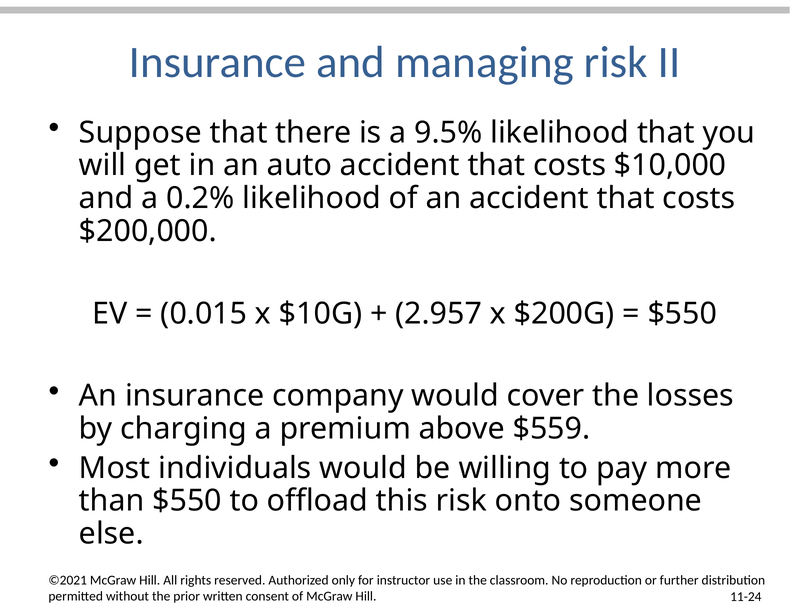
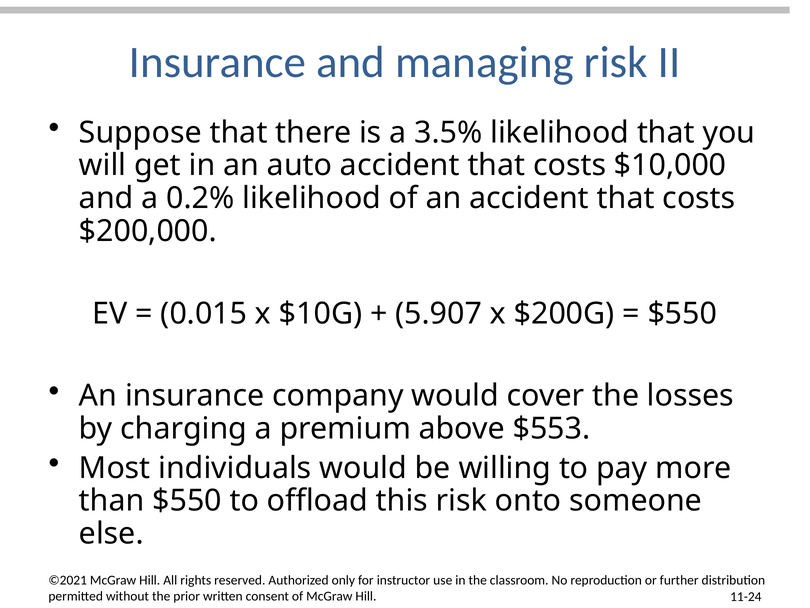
9.5%: 9.5% -> 3.5% (448, 132)
2.957: 2.957 -> 5.907 (439, 313)
$559: $559 -> $553 (552, 428)
